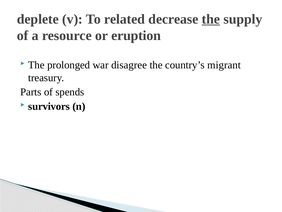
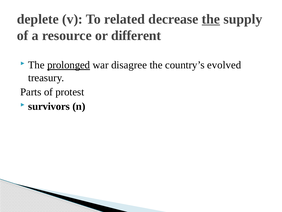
eruption: eruption -> different (136, 35)
prolonged underline: none -> present (69, 65)
migrant: migrant -> evolved (224, 65)
spends: spends -> protest (70, 92)
